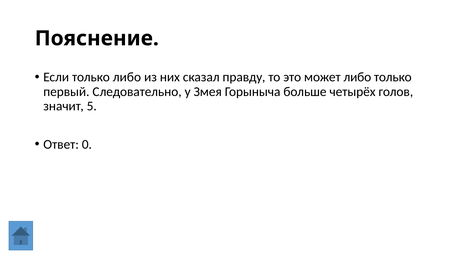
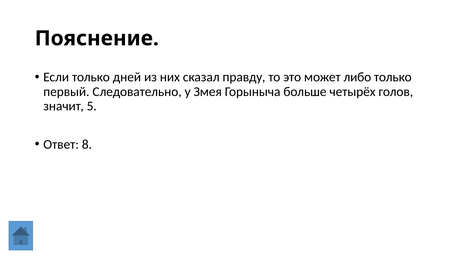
только либо: либо -> дней (127, 77)
0: 0 -> 8 (87, 144)
